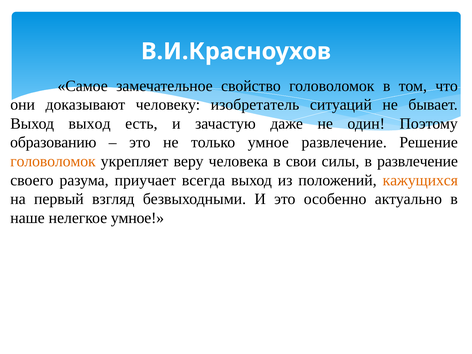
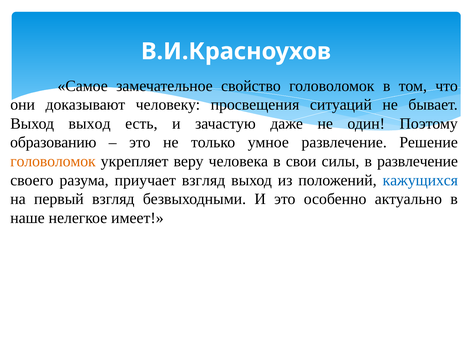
изобретатель: изобретатель -> просвещения (255, 105)
приучает всегда: всегда -> взгляд (204, 180)
кажущихся colour: orange -> blue (420, 180)
нелегкое умное: умное -> имеет (137, 218)
